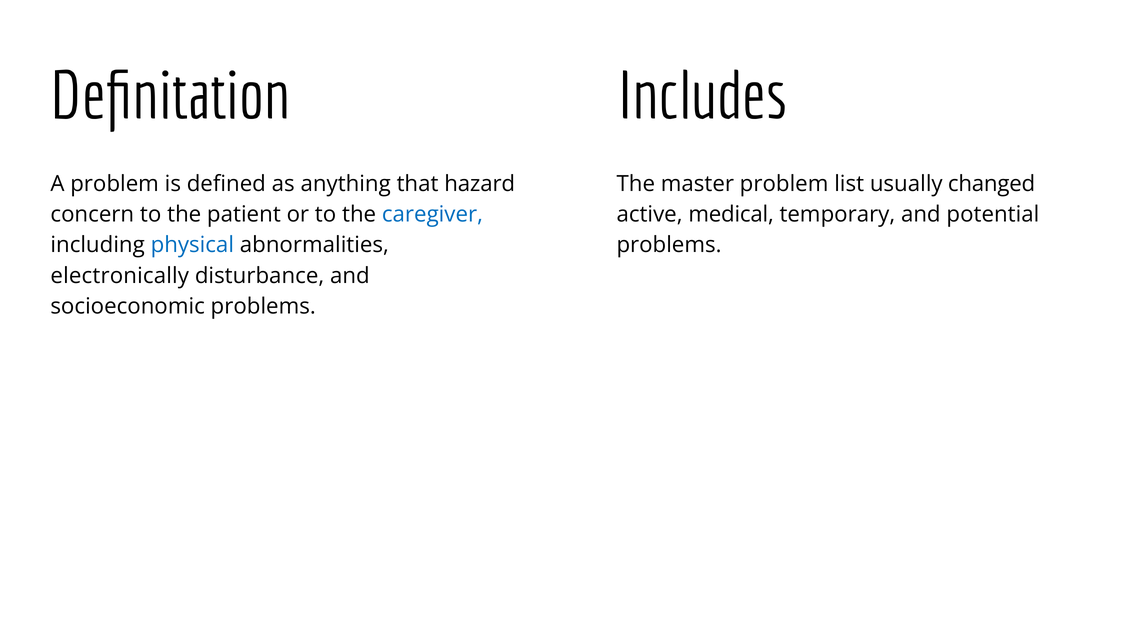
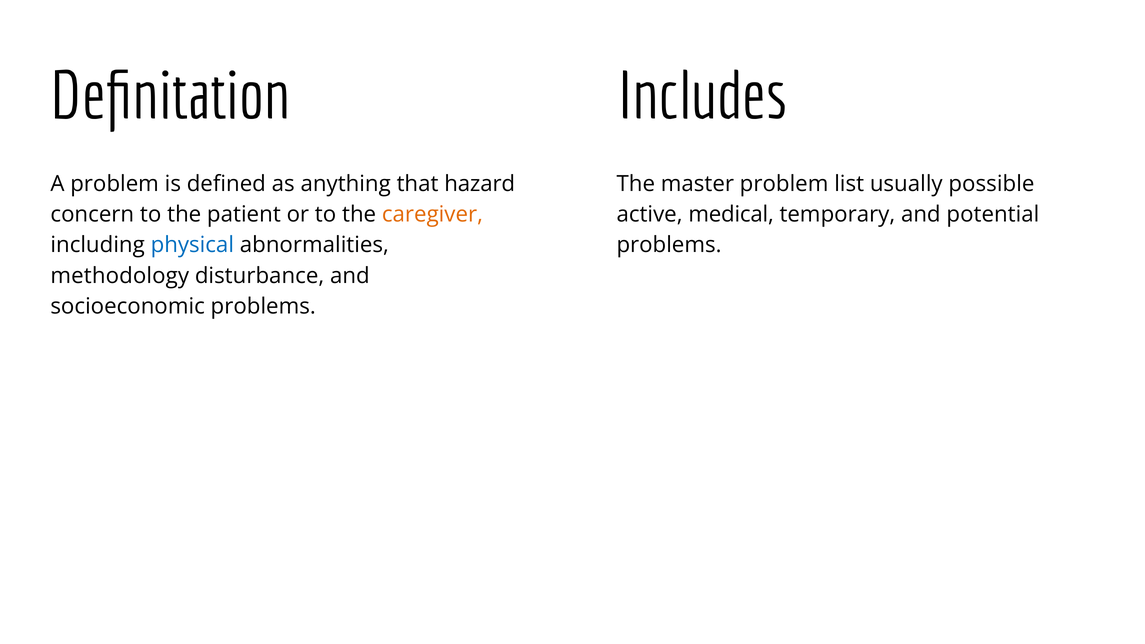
changed: changed -> possible (991, 184)
caregiver colour: blue -> orange (432, 214)
electronically: electronically -> methodology (120, 276)
